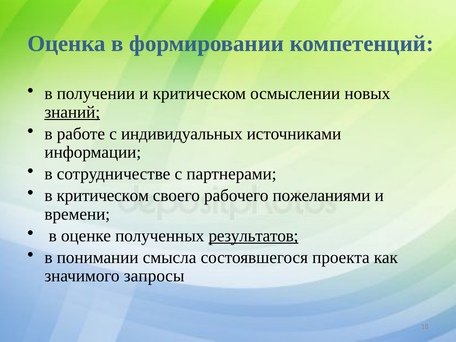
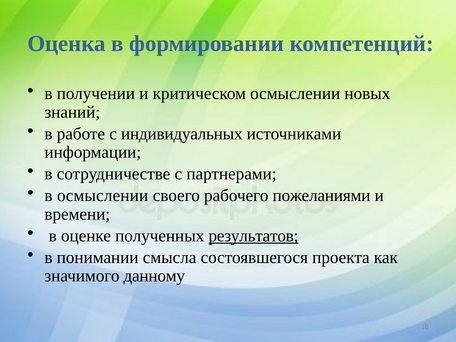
знаний underline: present -> none (72, 112)
в критическом: критическом -> осмыслении (103, 196)
запросы: запросы -> данному (154, 276)
